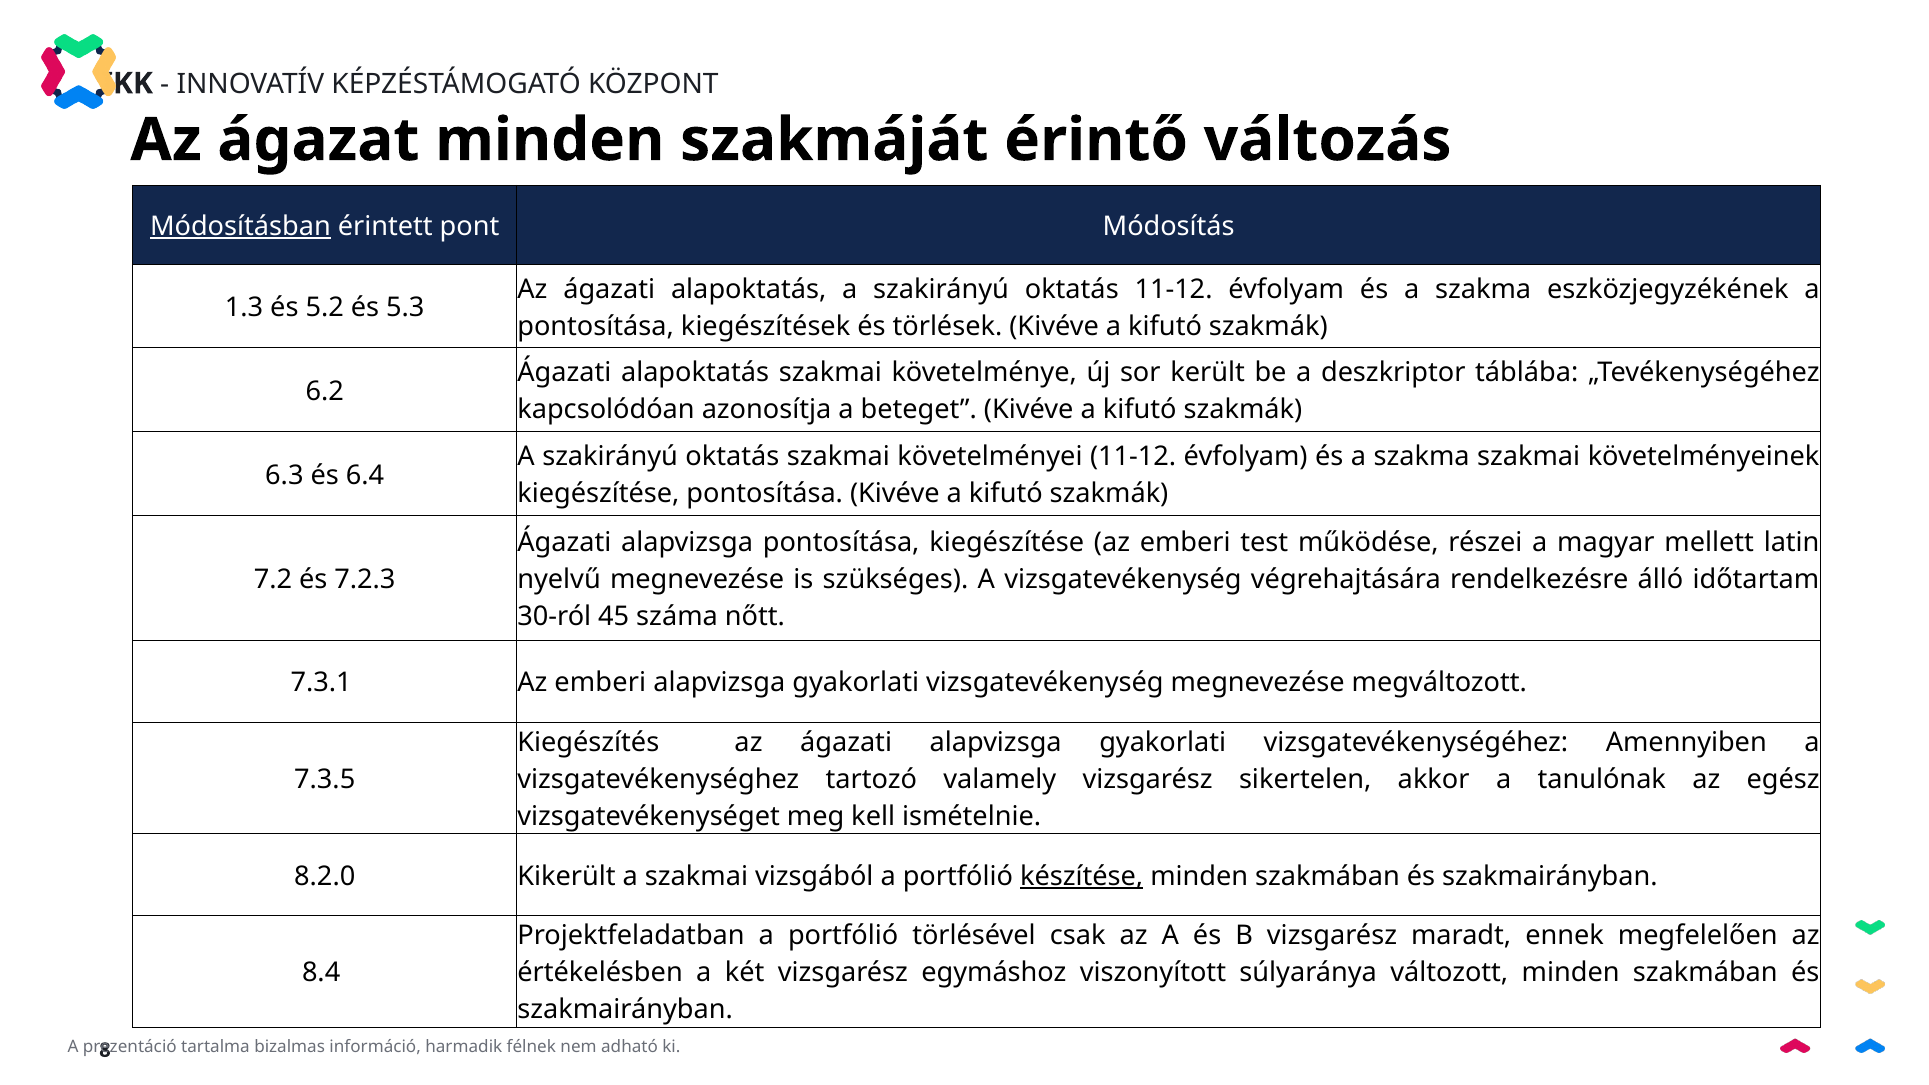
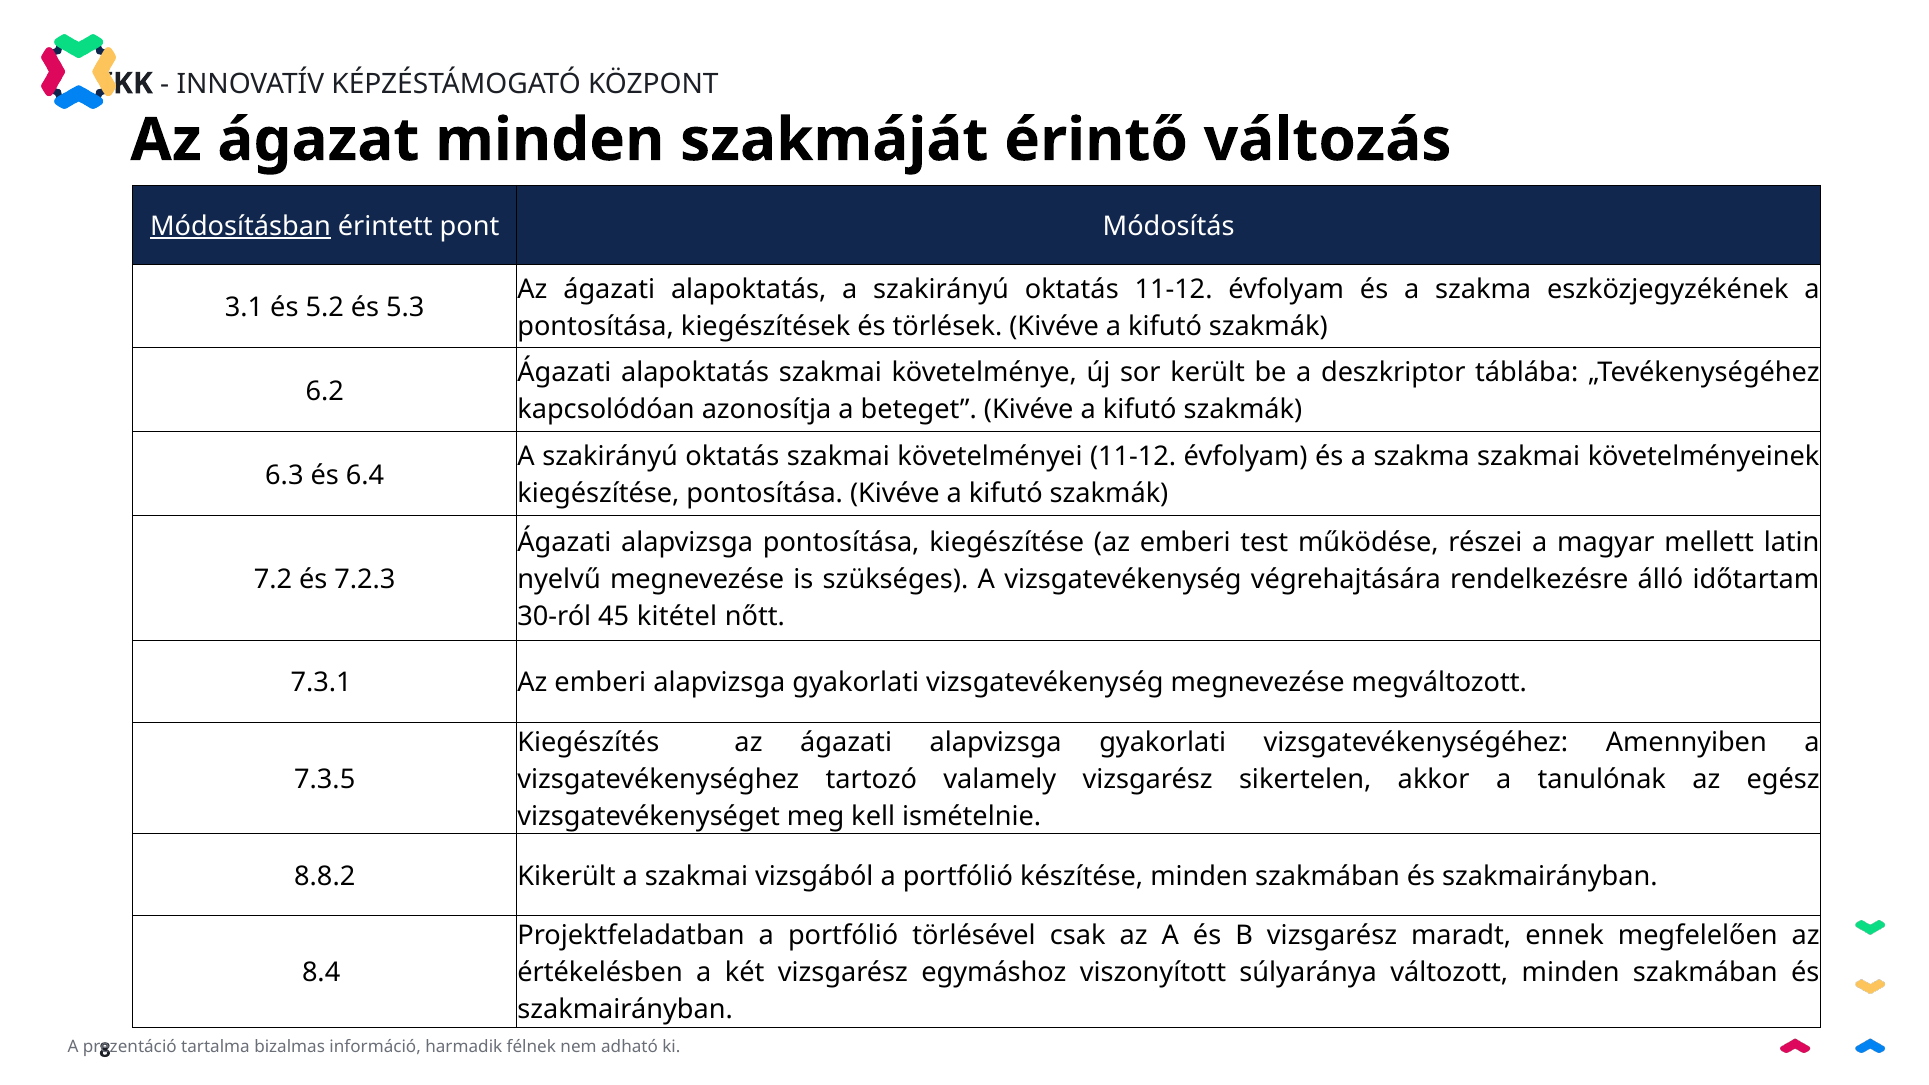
1.3: 1.3 -> 3.1 (244, 308)
száma: száma -> kitétel (677, 617)
8.2.0: 8.2.0 -> 8.8.2 (325, 876)
készítése underline: present -> none (1082, 876)
